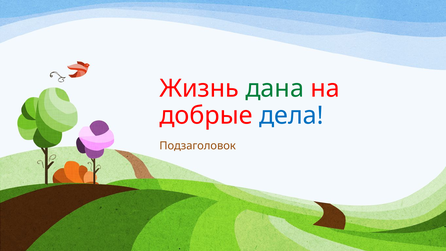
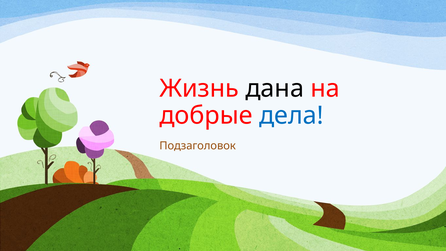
дана colour: green -> black (275, 89)
